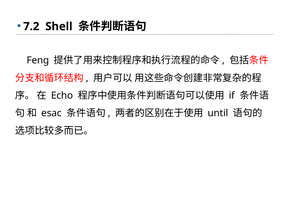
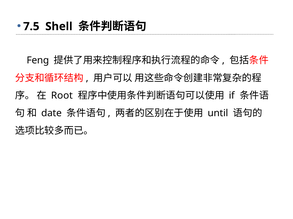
7.2: 7.2 -> 7.5 (31, 27)
Echo: Echo -> Root (62, 96)
esac: esac -> date (52, 113)
